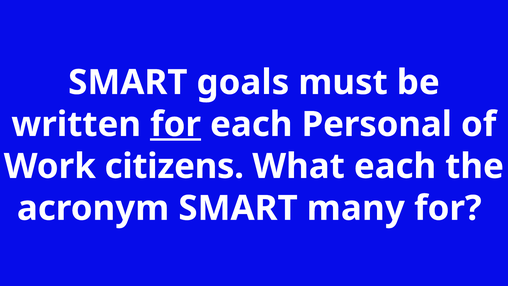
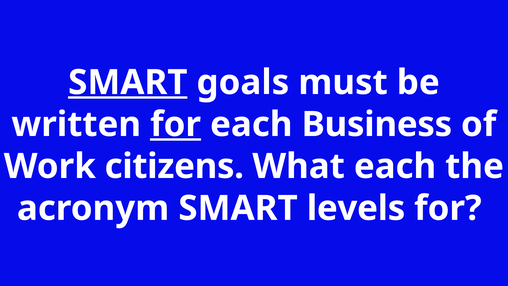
SMART underline: none -> present (128, 82)
Personal: Personal -> Business (377, 124)
many: many -> levels (356, 208)
